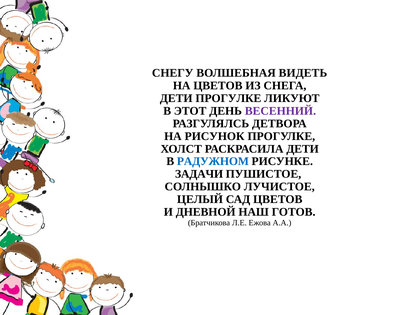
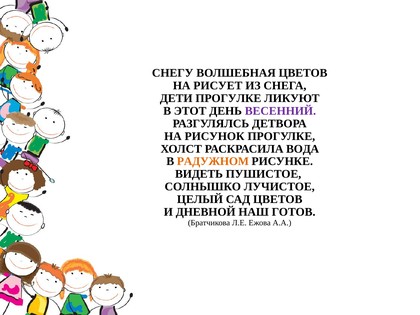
ВОЛШЕБНАЯ ВИДЕТЬ: ВИДЕТЬ -> ЦВЕТОВ (303, 73)
НА ЦВЕТОВ: ЦВЕТОВ -> РИСУЕТ (218, 86)
РАСКРАСИЛА ДЕТИ: ДЕТИ -> ВОДА (303, 149)
РАДУЖНОМ colour: blue -> orange (213, 161)
ЗАДАЧИ: ЗАДАЧИ -> ВИДЕТЬ (199, 174)
